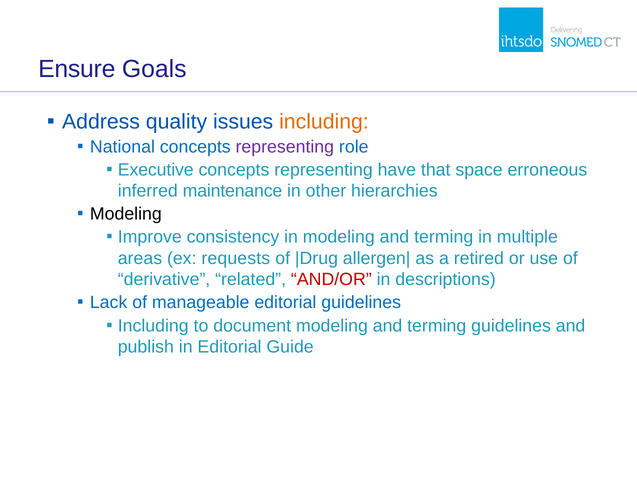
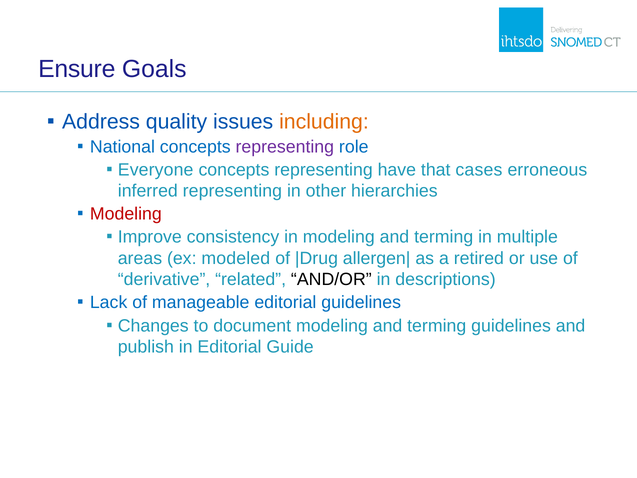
Executive: Executive -> Everyone (156, 170)
space: space -> cases (479, 170)
inferred maintenance: maintenance -> representing (232, 191)
Modeling colour: black -> red (126, 214)
requests: requests -> modeled (236, 258)
AND/OR colour: red -> black (331, 279)
Including: Including -> Changes (153, 325)
